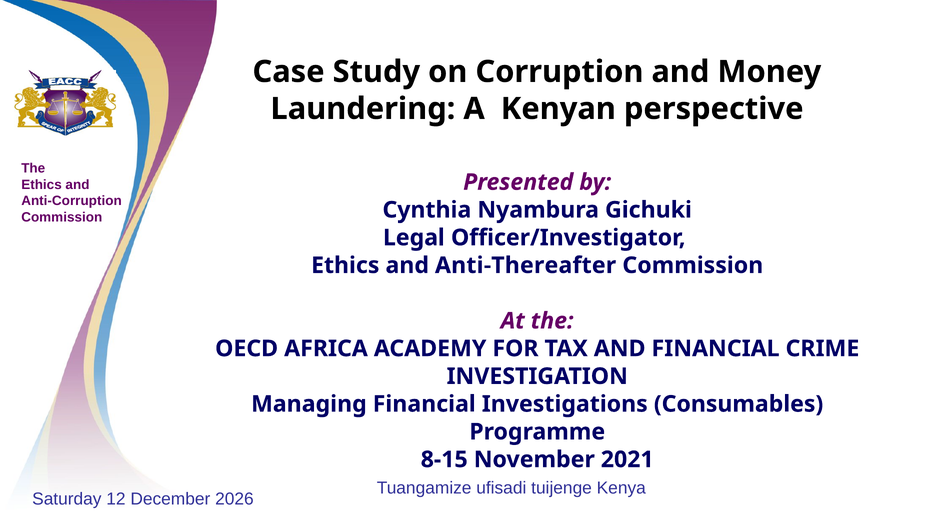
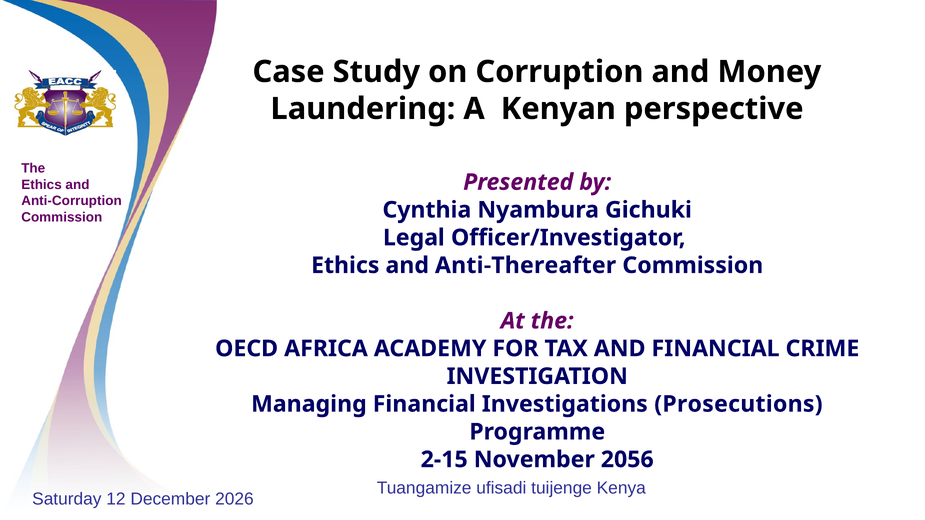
Consumables: Consumables -> Prosecutions (738, 404)
8-15: 8-15 -> 2-15 (444, 460)
2021: 2021 -> 2056 (627, 460)
